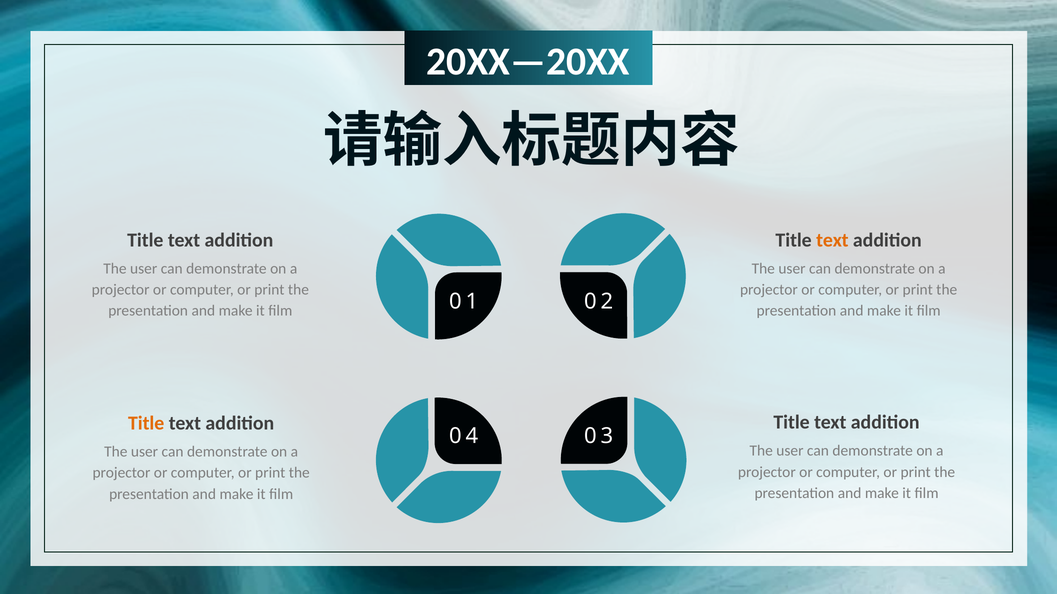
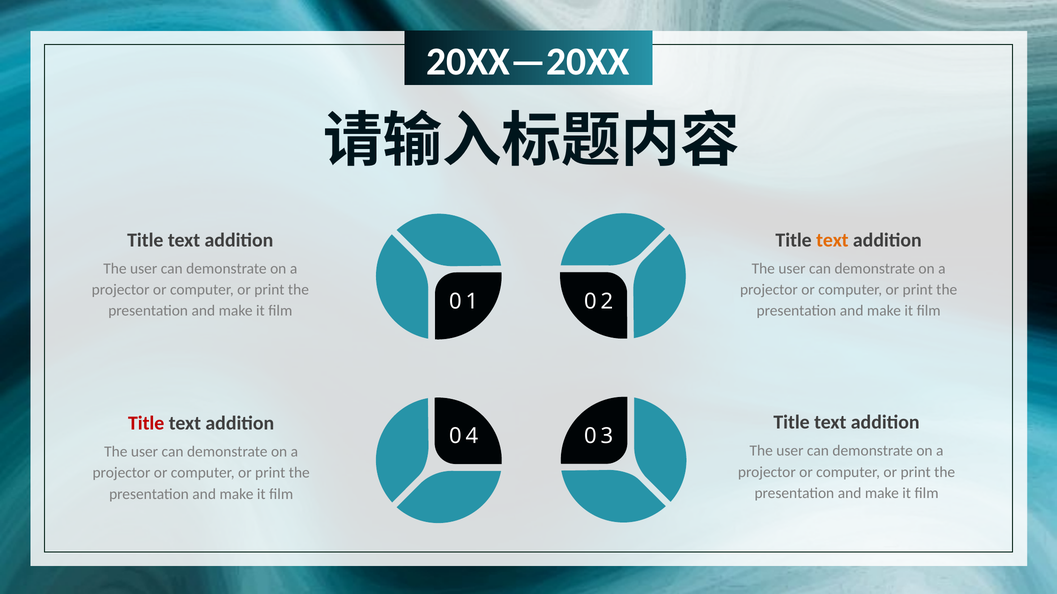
Title colour: orange -> red (146, 424)
